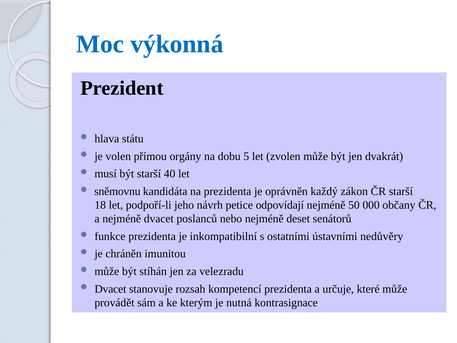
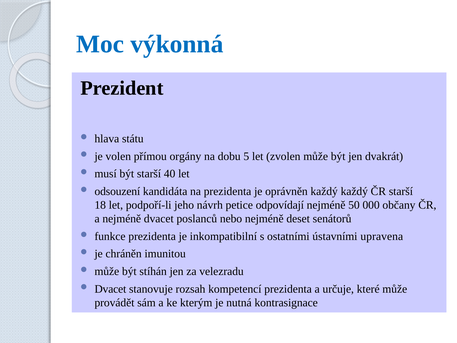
sněmovnu: sněmovnu -> odsouzení (117, 191)
každý zákon: zákon -> každý (354, 191)
nedůvěry: nedůvěry -> upravena (382, 236)
